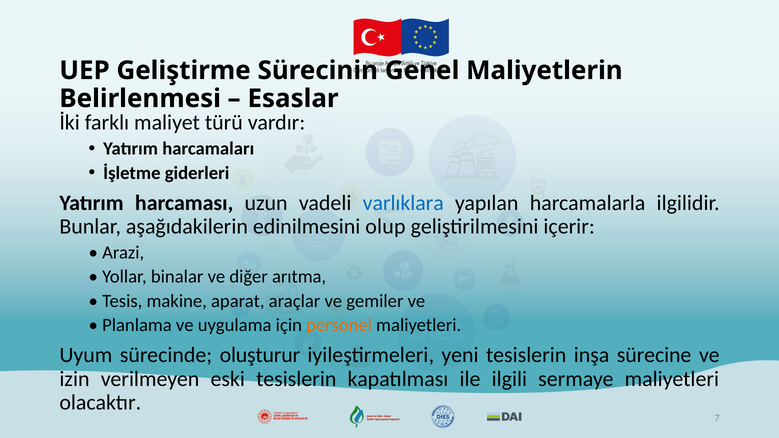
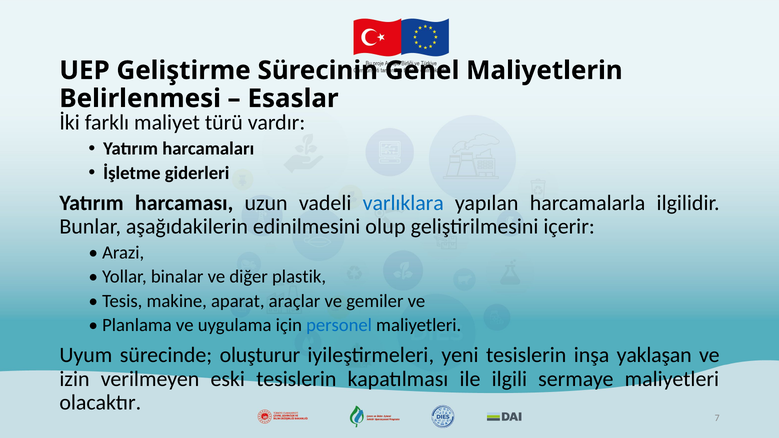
arıtma: arıtma -> plastik (299, 277)
personel colour: orange -> blue (339, 325)
sürecine: sürecine -> yaklaşan (654, 355)
